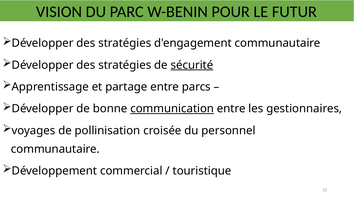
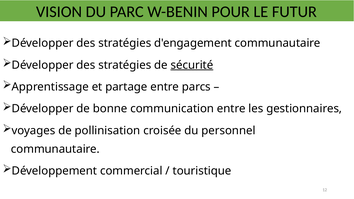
communication underline: present -> none (172, 109)
